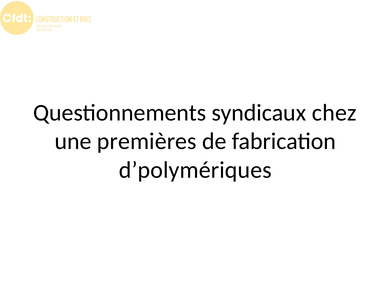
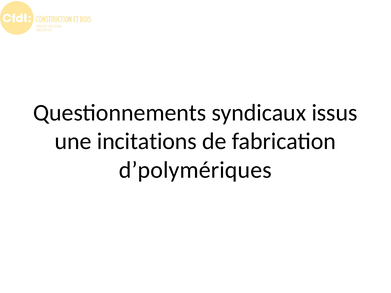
chez: chez -> issus (334, 113)
premières: premières -> incitations (147, 141)
